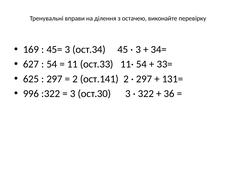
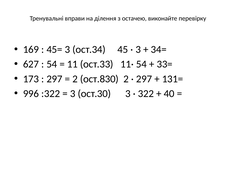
625: 625 -> 173 (31, 79)
ост.141: ост.141 -> ост.830 (99, 79)
36: 36 -> 40 (169, 94)
